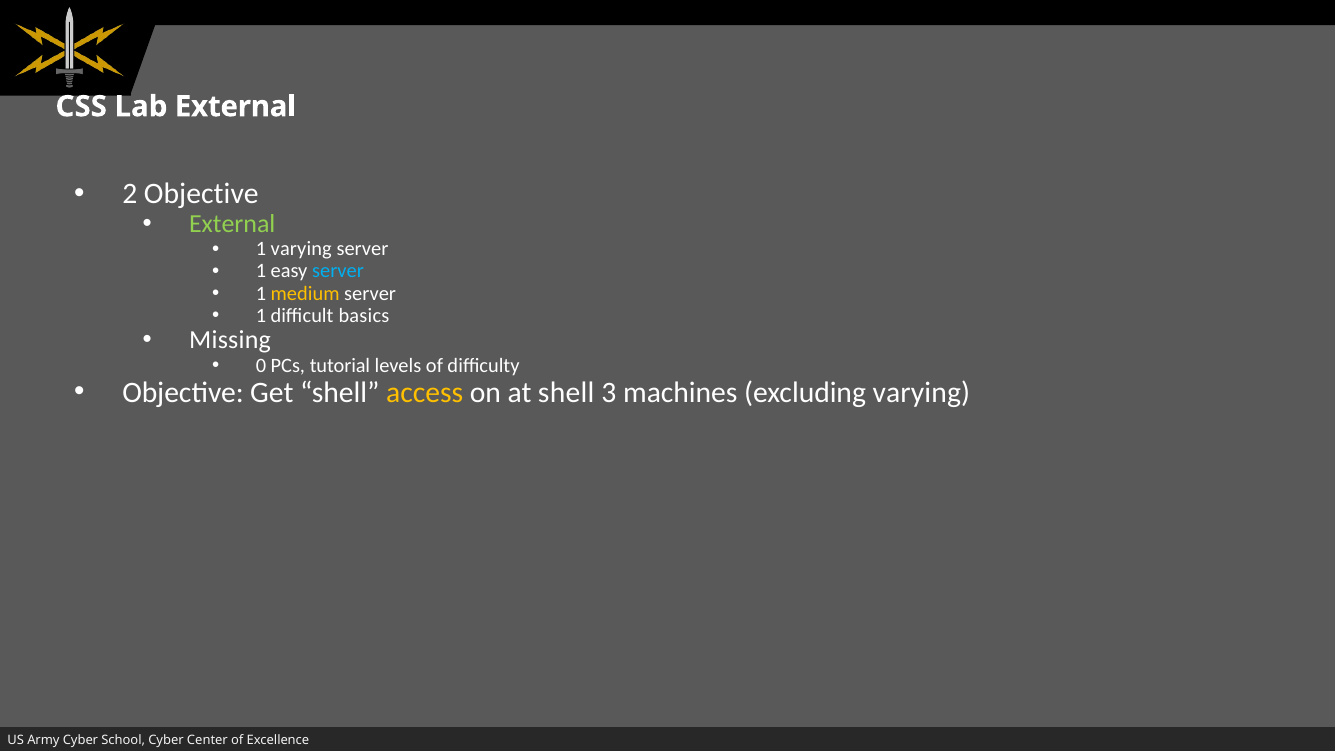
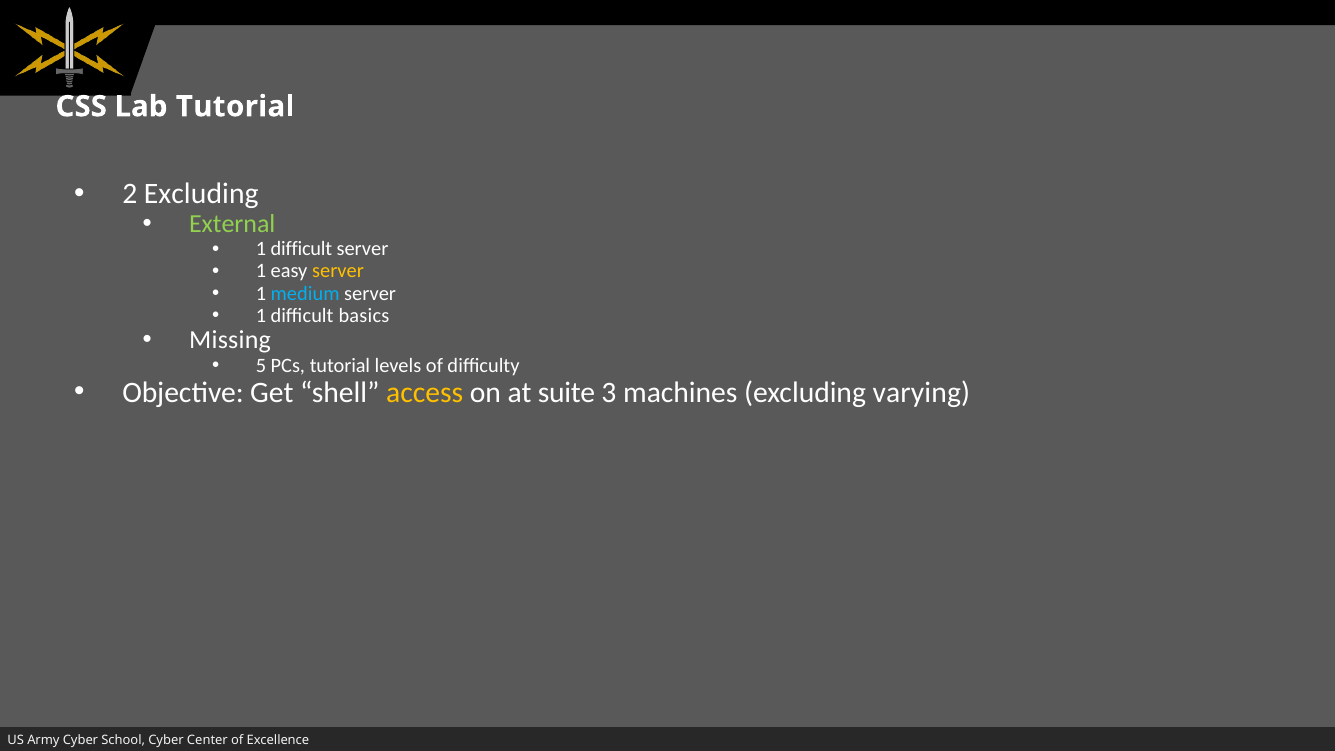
Lab External: External -> Tutorial (235, 107)
2 Objective: Objective -> Excluding (201, 194)
varying: varying -> difficult (301, 249)
server colour: light blue -> yellow (338, 271)
medium colour: yellow -> light blue (305, 293)
0: 0 -> 5 (261, 365)
at shell: shell -> suite (567, 392)
